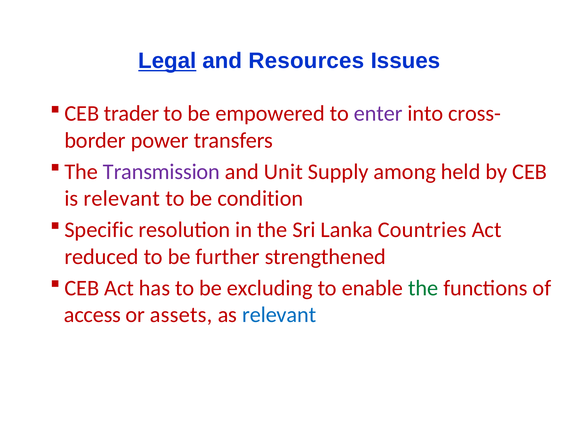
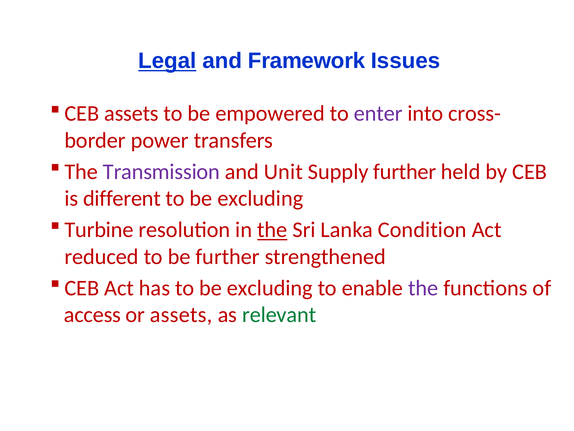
Resources: Resources -> Framework (307, 61)
CEB trader: trader -> assets (131, 113)
Supply among: among -> further (405, 172)
is relevant: relevant -> different (122, 198)
condition: condition -> excluding (260, 198)
Specific: Specific -> Turbine (99, 230)
the underline: none -> present (272, 230)
Countries: Countries -> Condition (422, 230)
the colour: green -> purple (423, 288)
relevant colour: blue -> green (279, 315)
